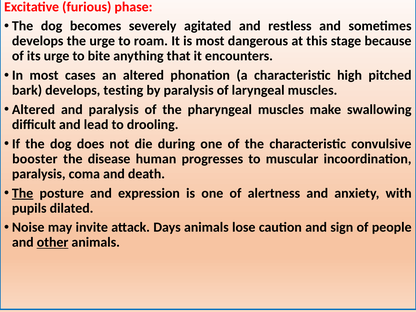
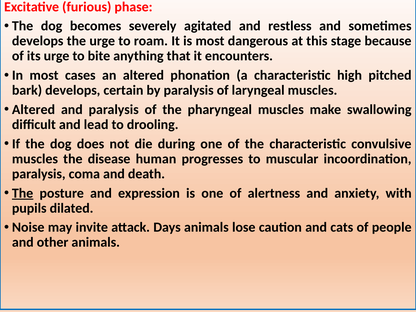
testing: testing -> certain (123, 90)
booster: booster -> muscles (35, 159)
sign: sign -> cats (342, 227)
other underline: present -> none (53, 242)
